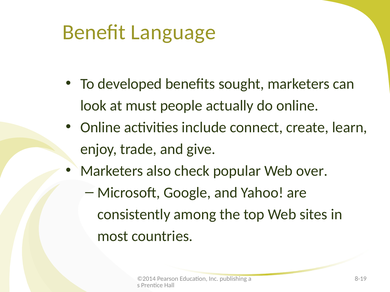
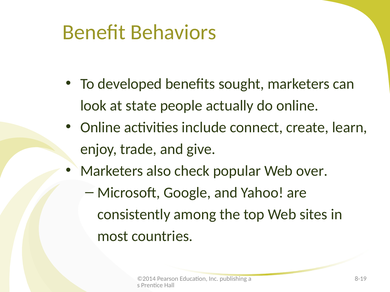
Language: Language -> Behaviors (173, 32)
must: must -> state (141, 106)
